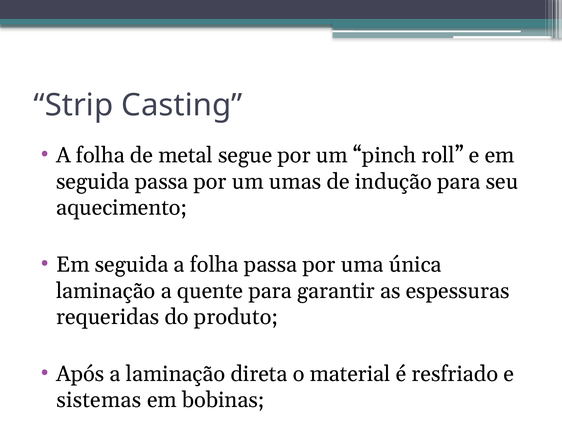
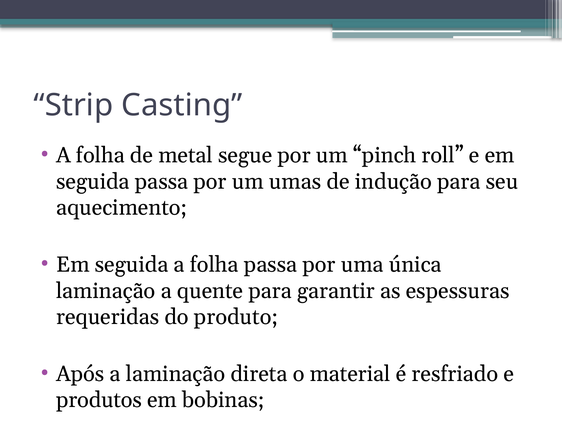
sistemas: sistemas -> produtos (99, 401)
